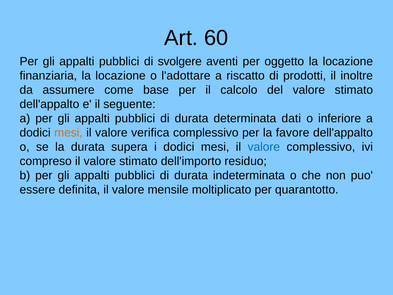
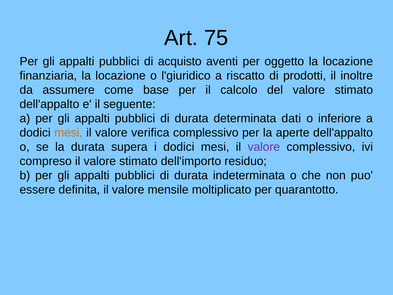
60: 60 -> 75 (216, 38)
svolgere: svolgere -> acquisto (180, 61)
l'adottare: l'adottare -> l'giuridico (186, 76)
favore: favore -> aperte (293, 133)
valore colour: blue -> purple (264, 147)
